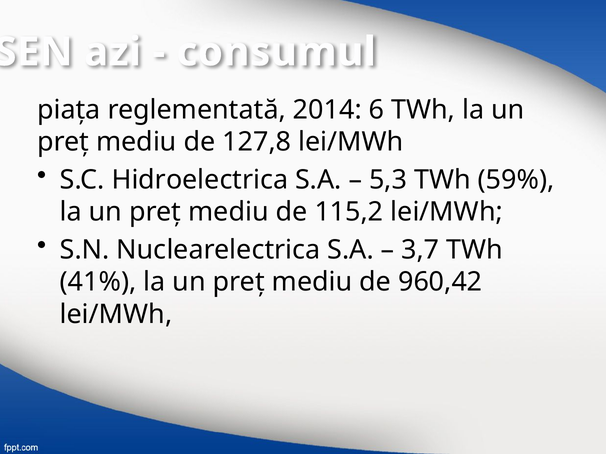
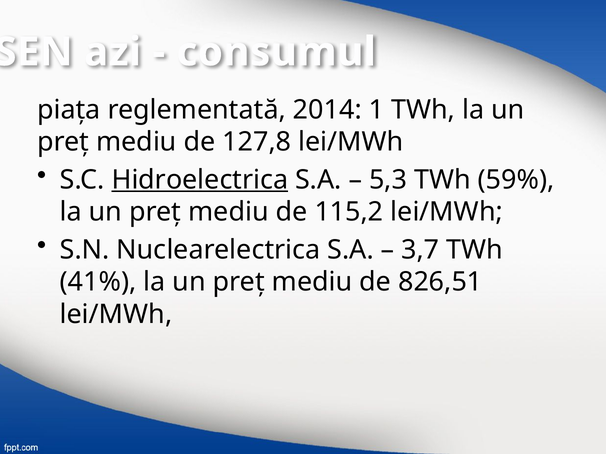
6: 6 -> 1 (376, 110)
Hidroelectrica underline: none -> present (200, 180)
960,42: 960,42 -> 826,51 (440, 282)
